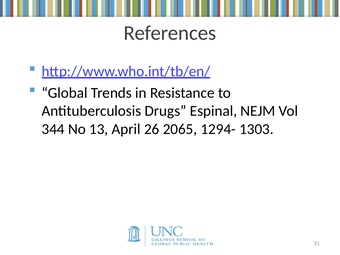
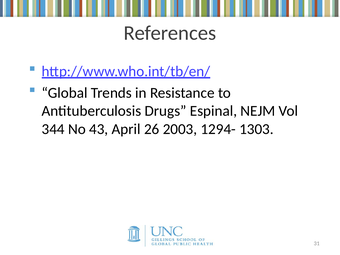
13: 13 -> 43 (99, 129)
2065: 2065 -> 2003 (180, 129)
